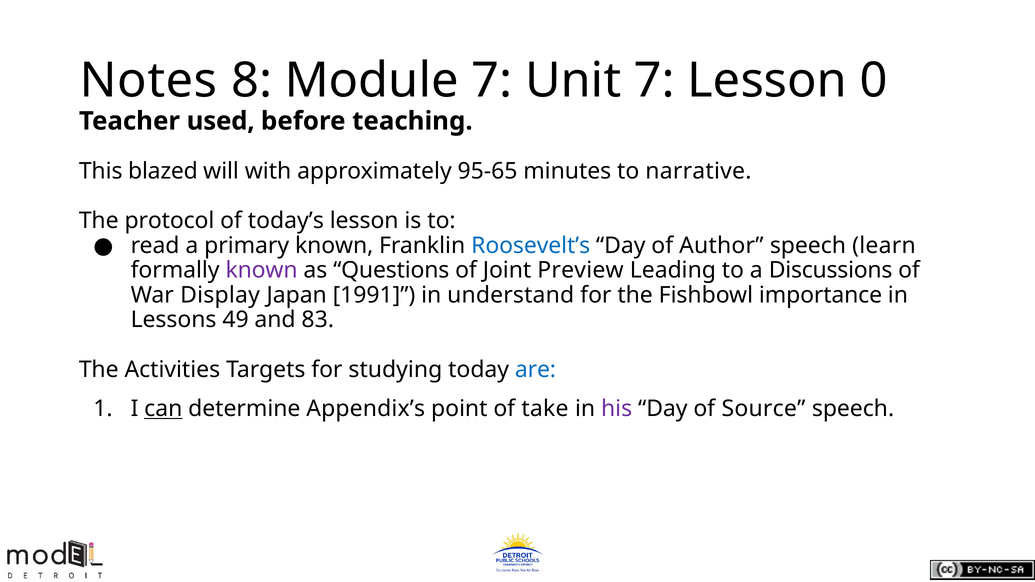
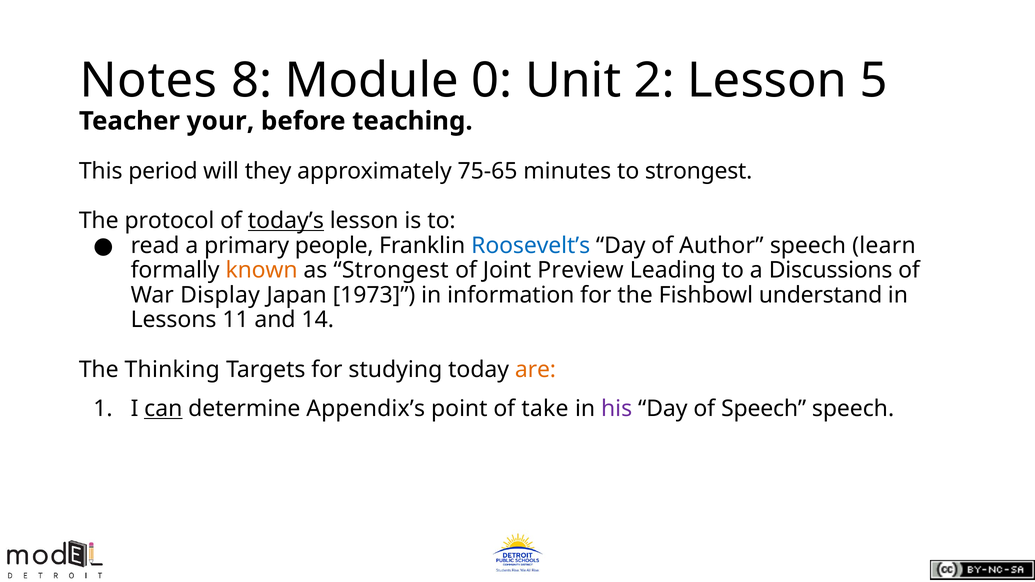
Module 7: 7 -> 0 (492, 81)
Unit 7: 7 -> 2 (654, 81)
0: 0 -> 5 (874, 81)
used: used -> your (220, 121)
blazed: blazed -> period (163, 171)
with: with -> they (268, 171)
95-65: 95-65 -> 75-65 (488, 171)
to narrative: narrative -> strongest (699, 171)
today’s underline: none -> present (286, 221)
primary known: known -> people (334, 246)
known colour: purple -> orange (262, 270)
as Questions: Questions -> Strongest (391, 270)
1991: 1991 -> 1973 (374, 295)
understand: understand -> information (511, 295)
importance: importance -> understand (821, 295)
49: 49 -> 11 (236, 320)
83: 83 -> 14 (318, 320)
Activities: Activities -> Thinking (172, 370)
are colour: blue -> orange (535, 370)
of Source: Source -> Speech (764, 409)
